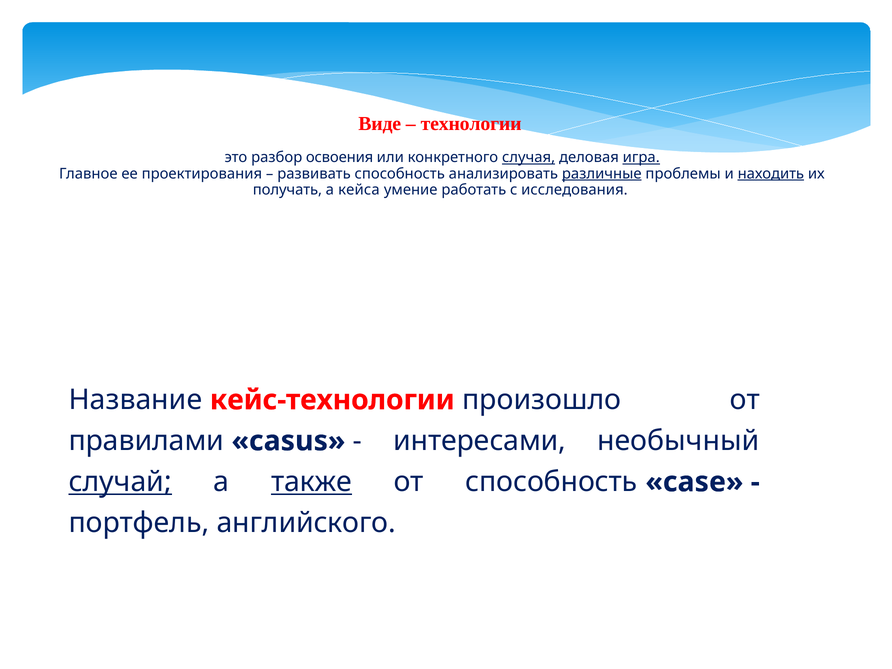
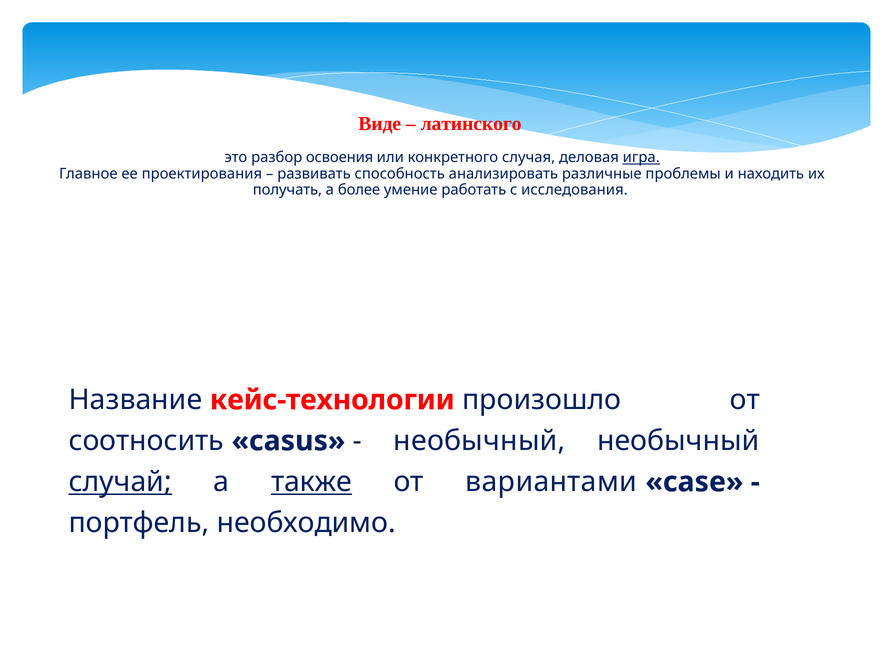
технологии: технологии -> латинского (471, 123)
случая underline: present -> none (529, 158)
различные underline: present -> none (602, 174)
находить underline: present -> none (771, 174)
кейса: кейса -> более (359, 190)
правилами: правилами -> соотносить (146, 441)
интересами: интересами -> необычный (479, 441)
от способность: способность -> вариантами (551, 482)
английского: английского -> необходимо (306, 523)
